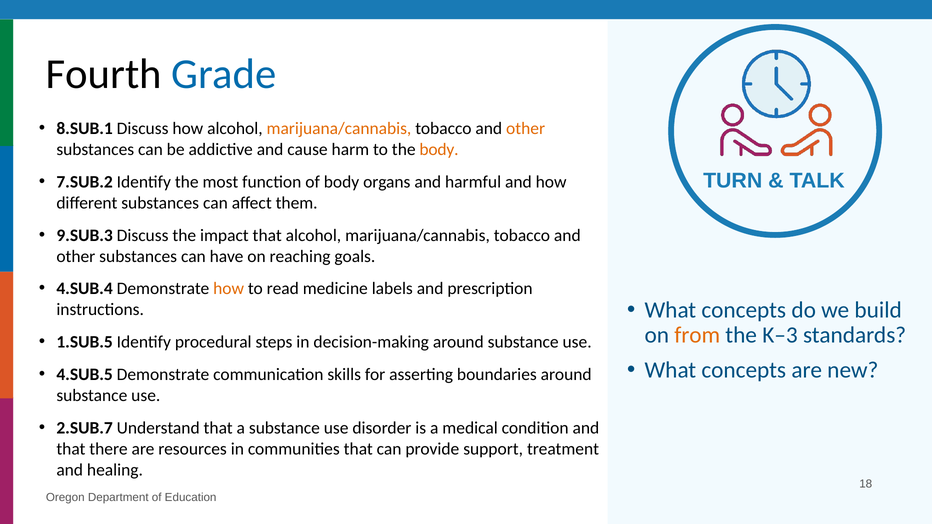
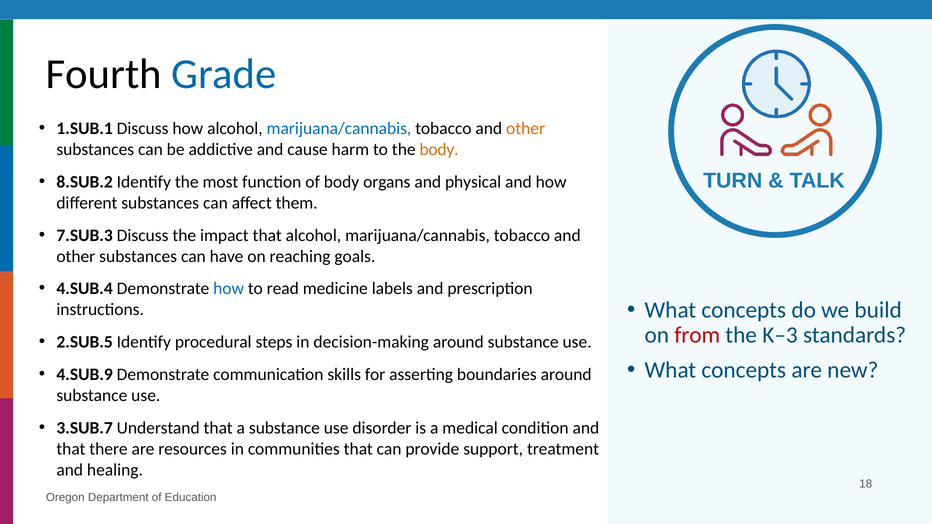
8.SUB.1: 8.SUB.1 -> 1.SUB.1 (85, 129)
marijuana/cannabis colour: orange -> blue (339, 129)
7.SUB.2: 7.SUB.2 -> 8.SUB.2 (85, 182)
harmful: harmful -> physical (473, 182)
9.SUB.3: 9.SUB.3 -> 7.SUB.3 (85, 235)
how colour: orange -> blue (229, 289)
from colour: orange -> red (697, 335)
1.SUB.5: 1.SUB.5 -> 2.SUB.5 (85, 342)
4.SUB.5: 4.SUB.5 -> 4.SUB.9 (85, 375)
2.SUB.7: 2.SUB.7 -> 3.SUB.7 (85, 428)
